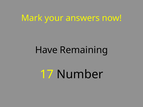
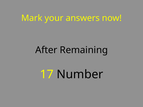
Have: Have -> After (46, 50)
